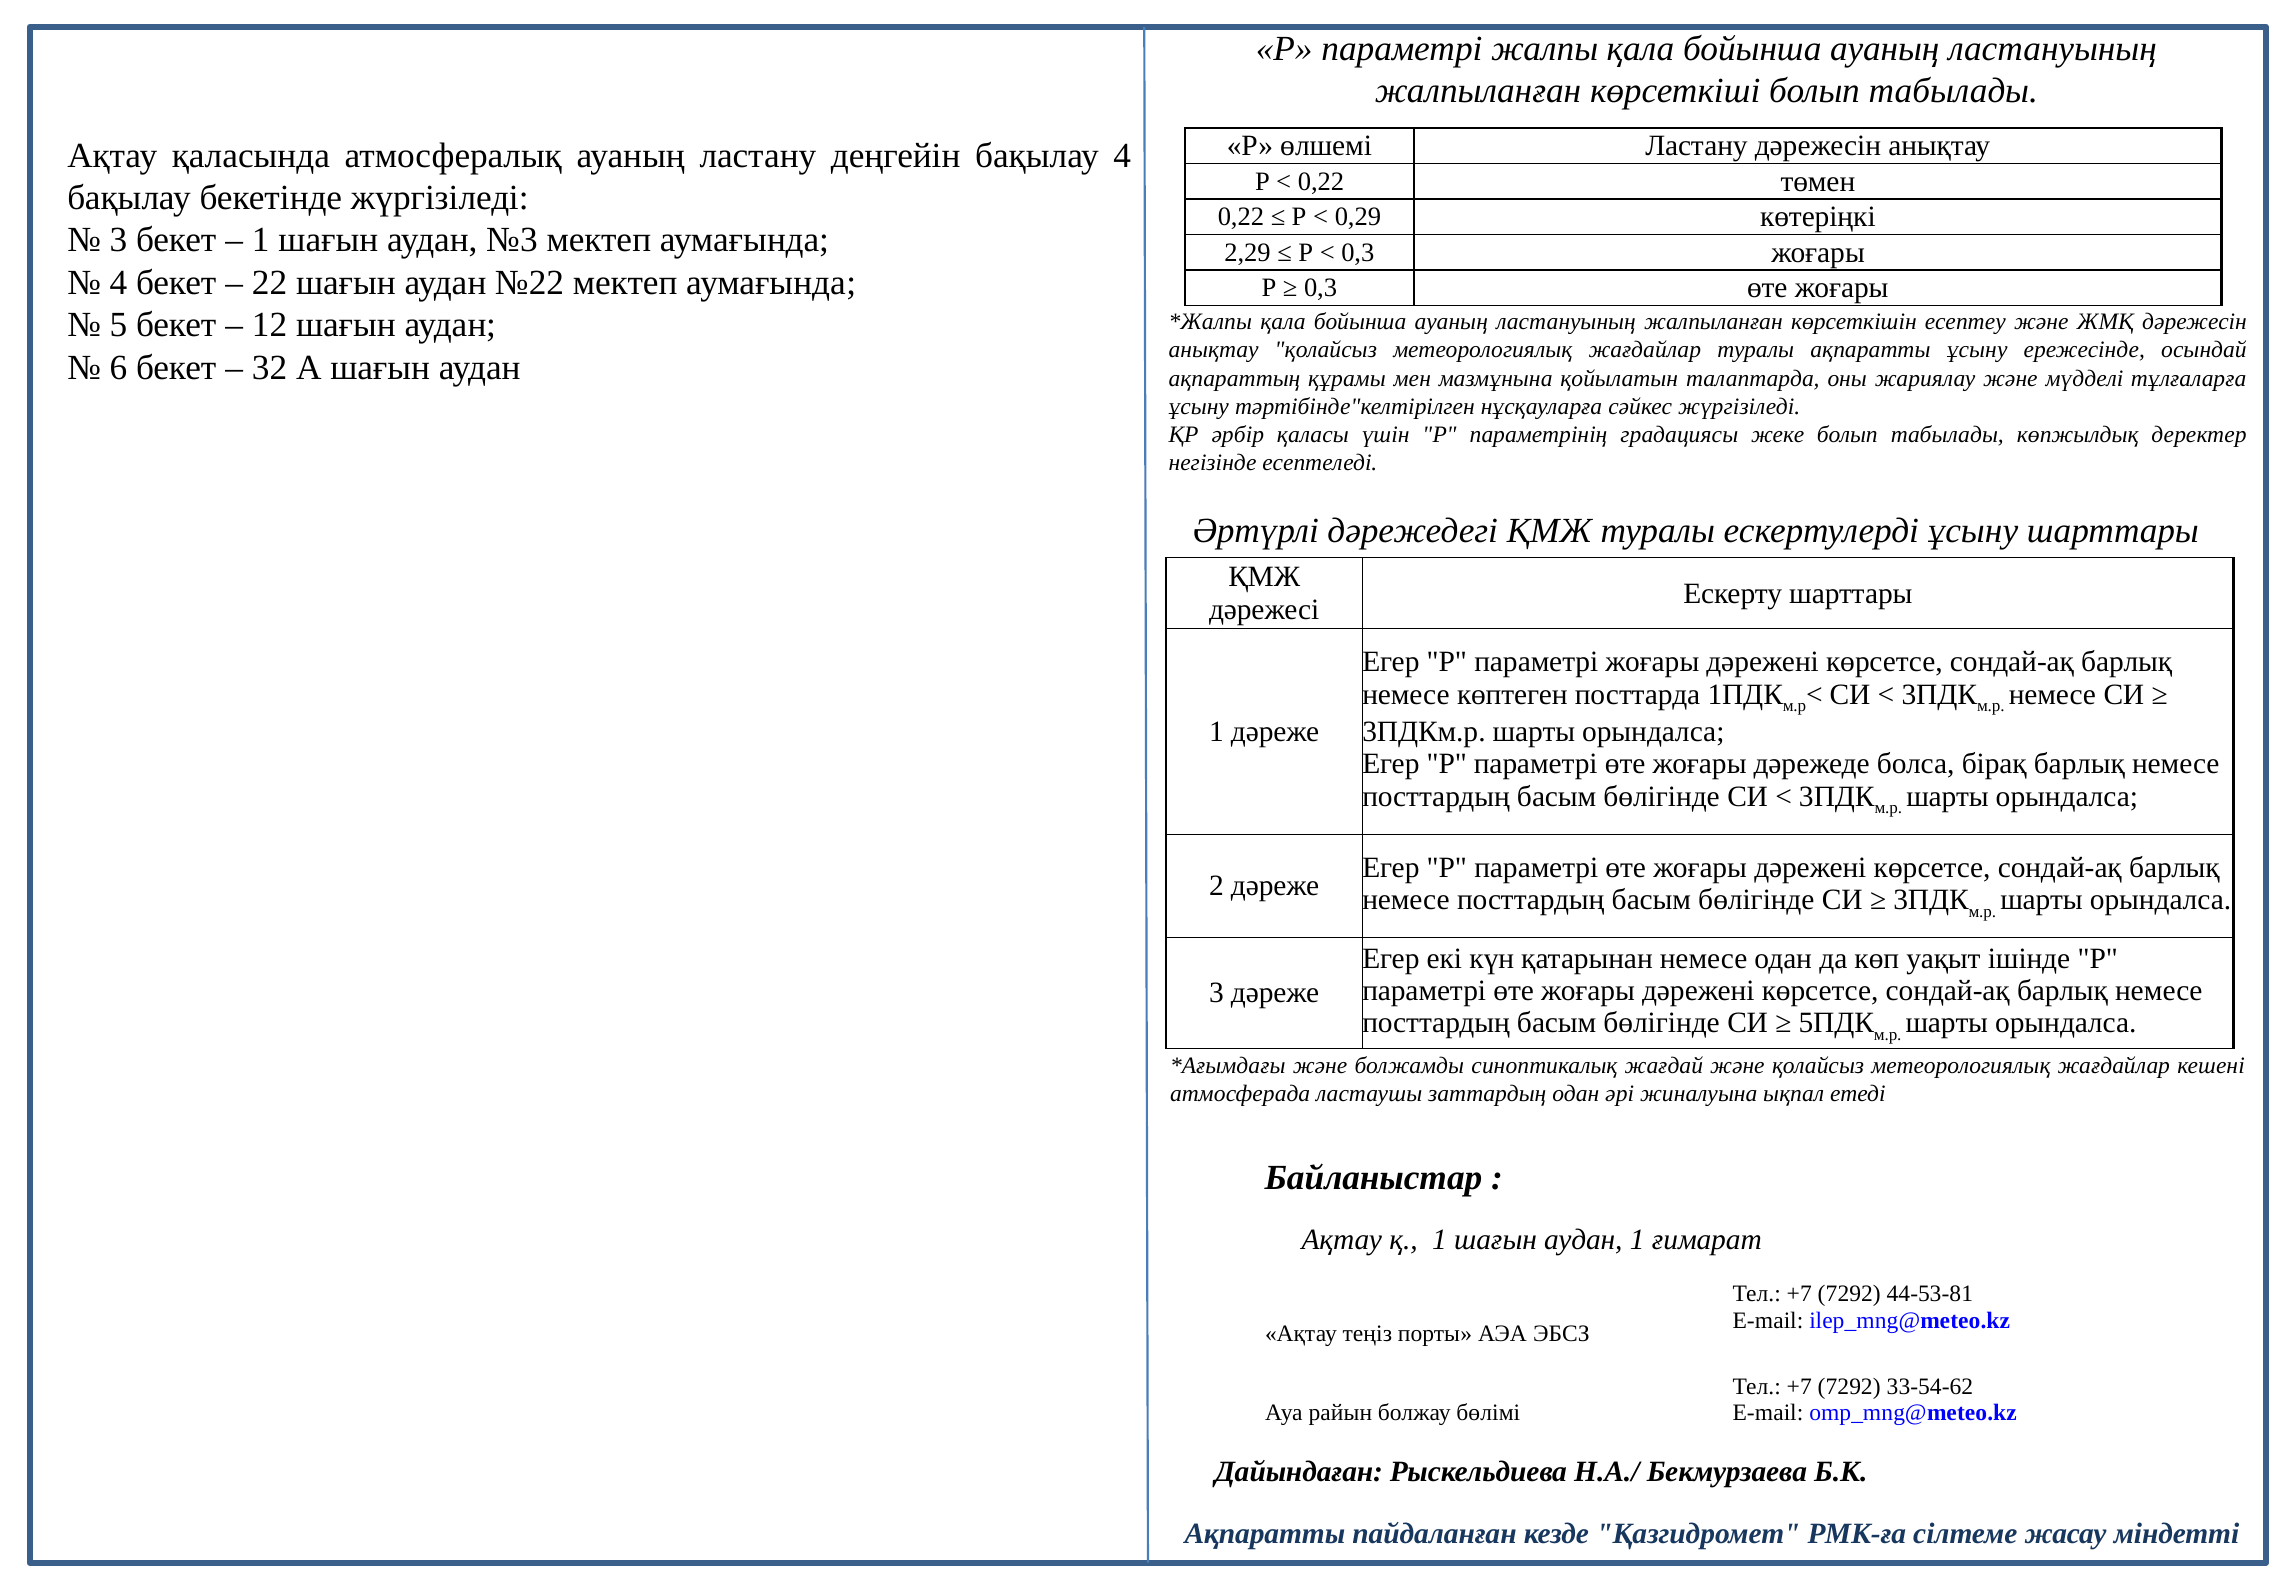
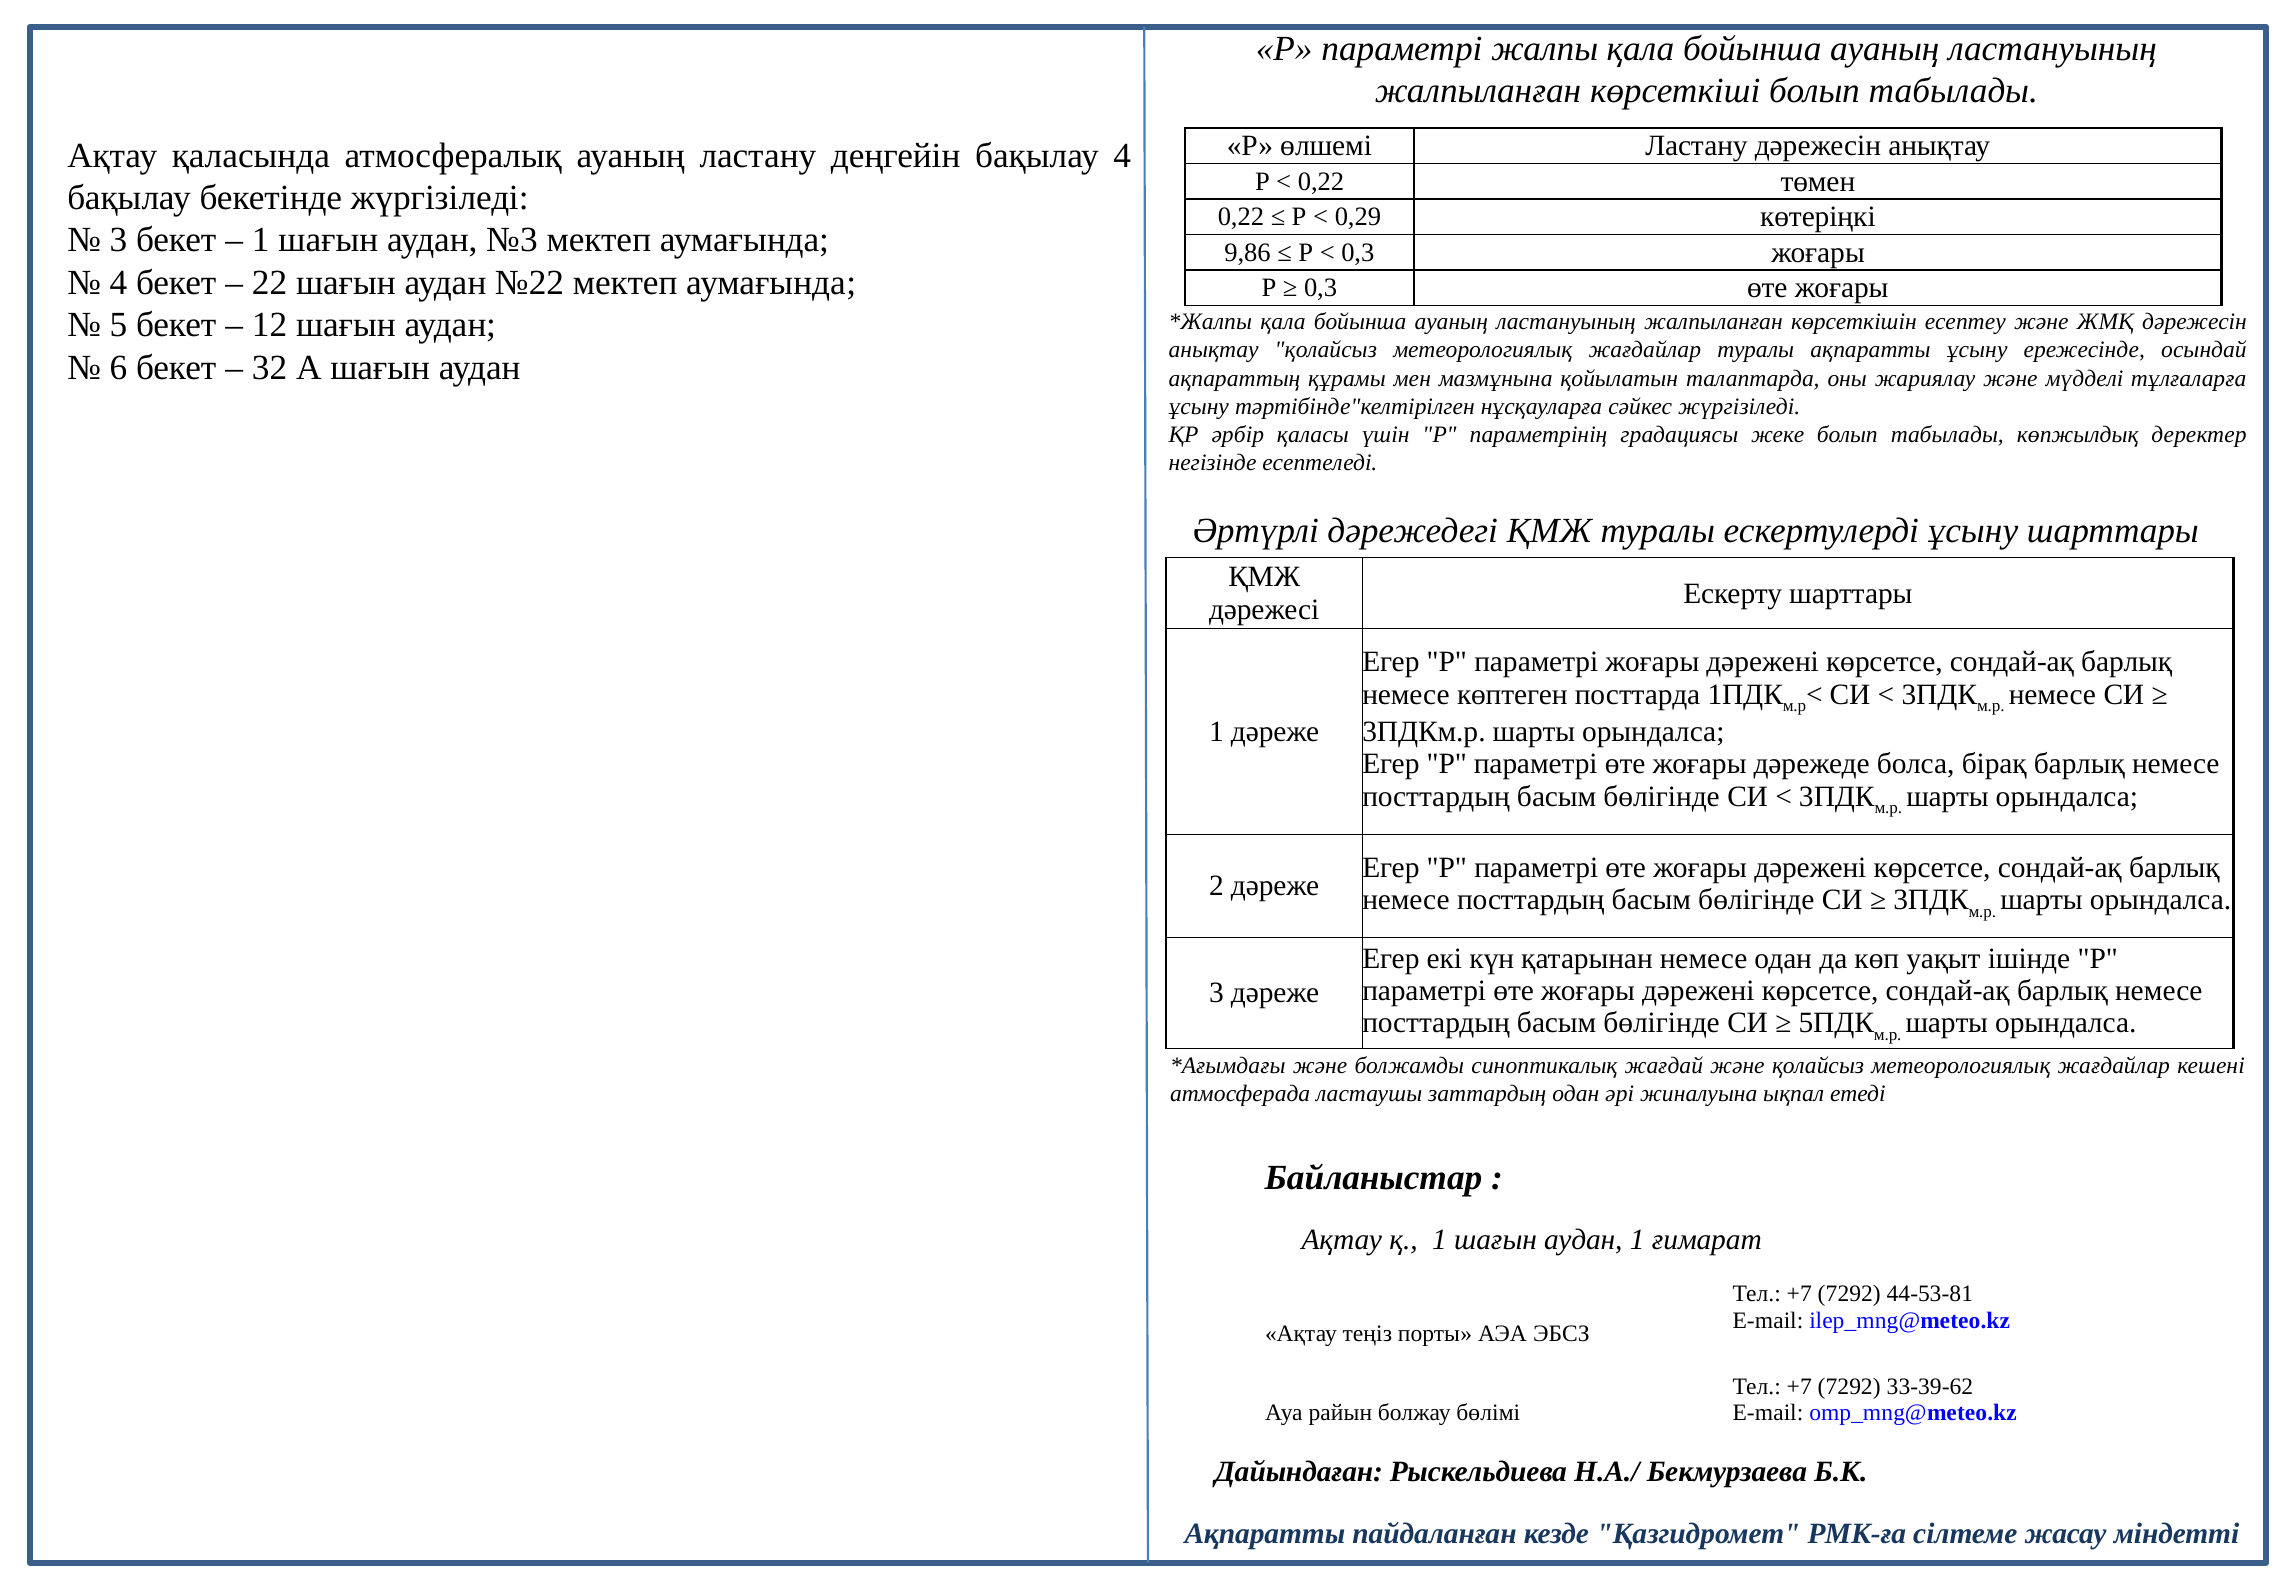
2,29: 2,29 -> 9,86 (1248, 252)
33-54-62: 33-54-62 -> 33-39-62 (1930, 1387)
